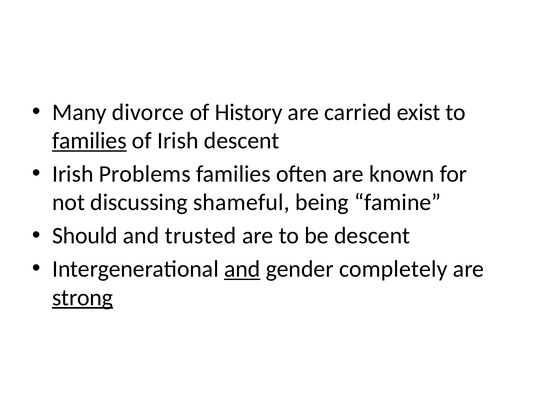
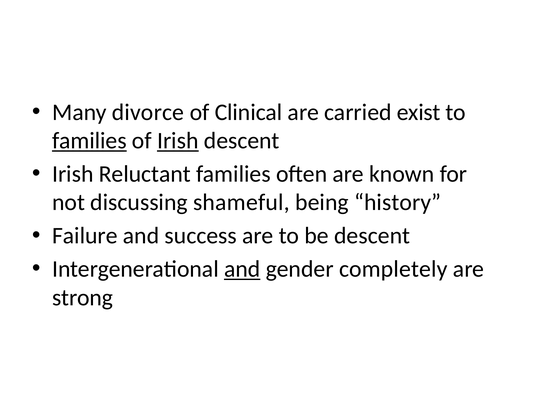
History: History -> Clinical (249, 112)
Irish underline: none -> present (178, 141)
Problems: Problems -> Reluctant (145, 174)
famine: famine -> history (398, 202)
Should: Should -> Failure (85, 235)
trusted: trusted -> success (201, 235)
strong underline: present -> none (83, 297)
